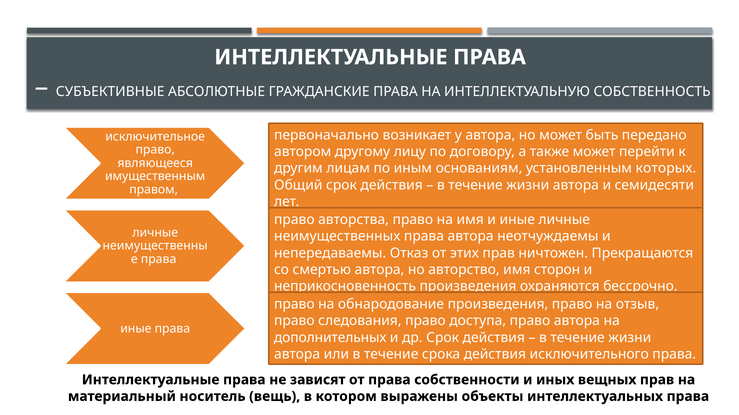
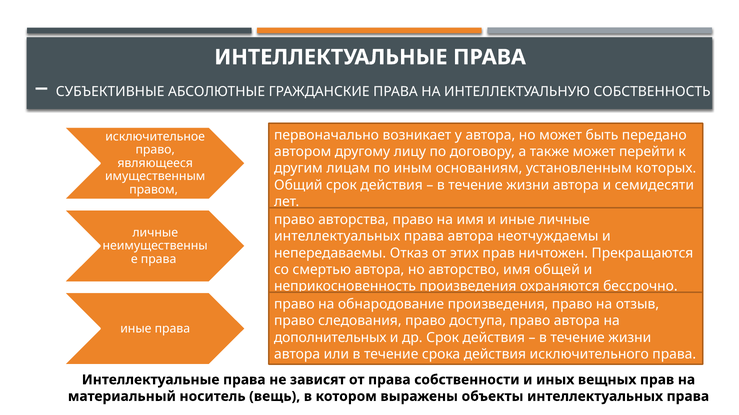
неимущественных: неимущественных -> интеллектуальных (337, 237)
сторон: сторон -> общей (557, 270)
